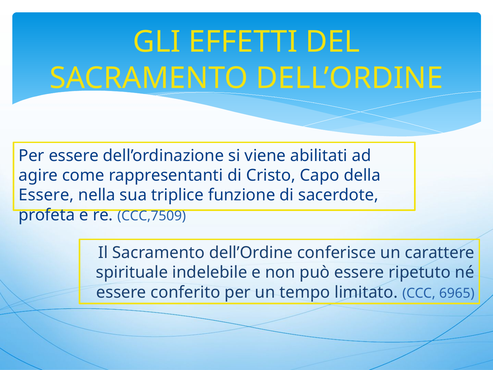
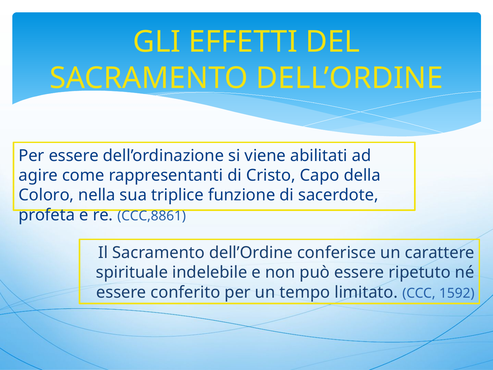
Essere: Essere -> Coloro (46, 195)
CCC,7509: CCC,7509 -> CCC,8861 (152, 216)
6965: 6965 -> 1592 (457, 293)
